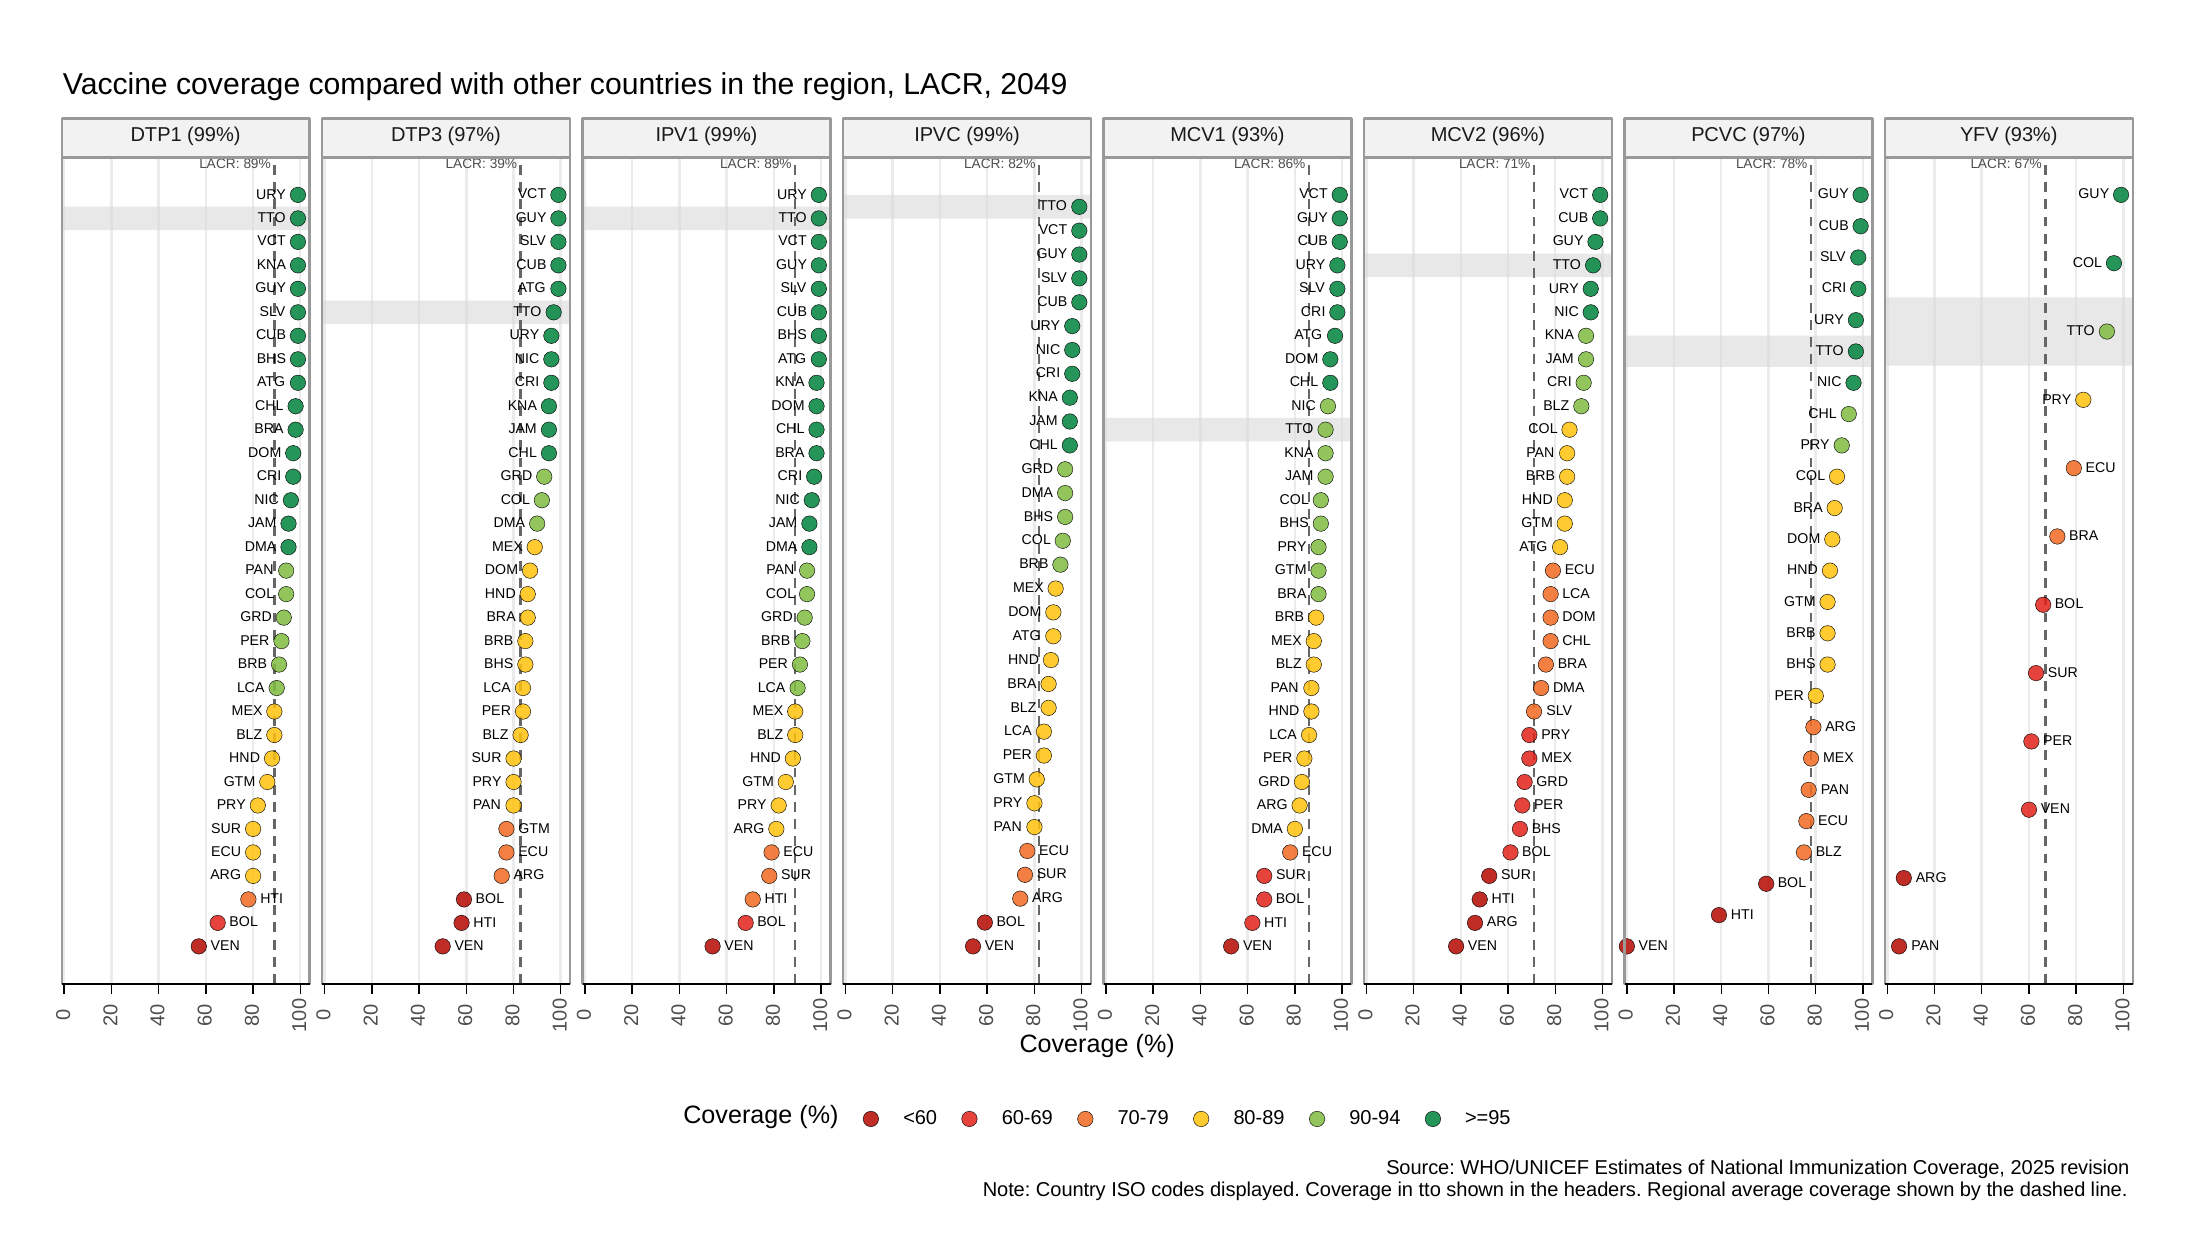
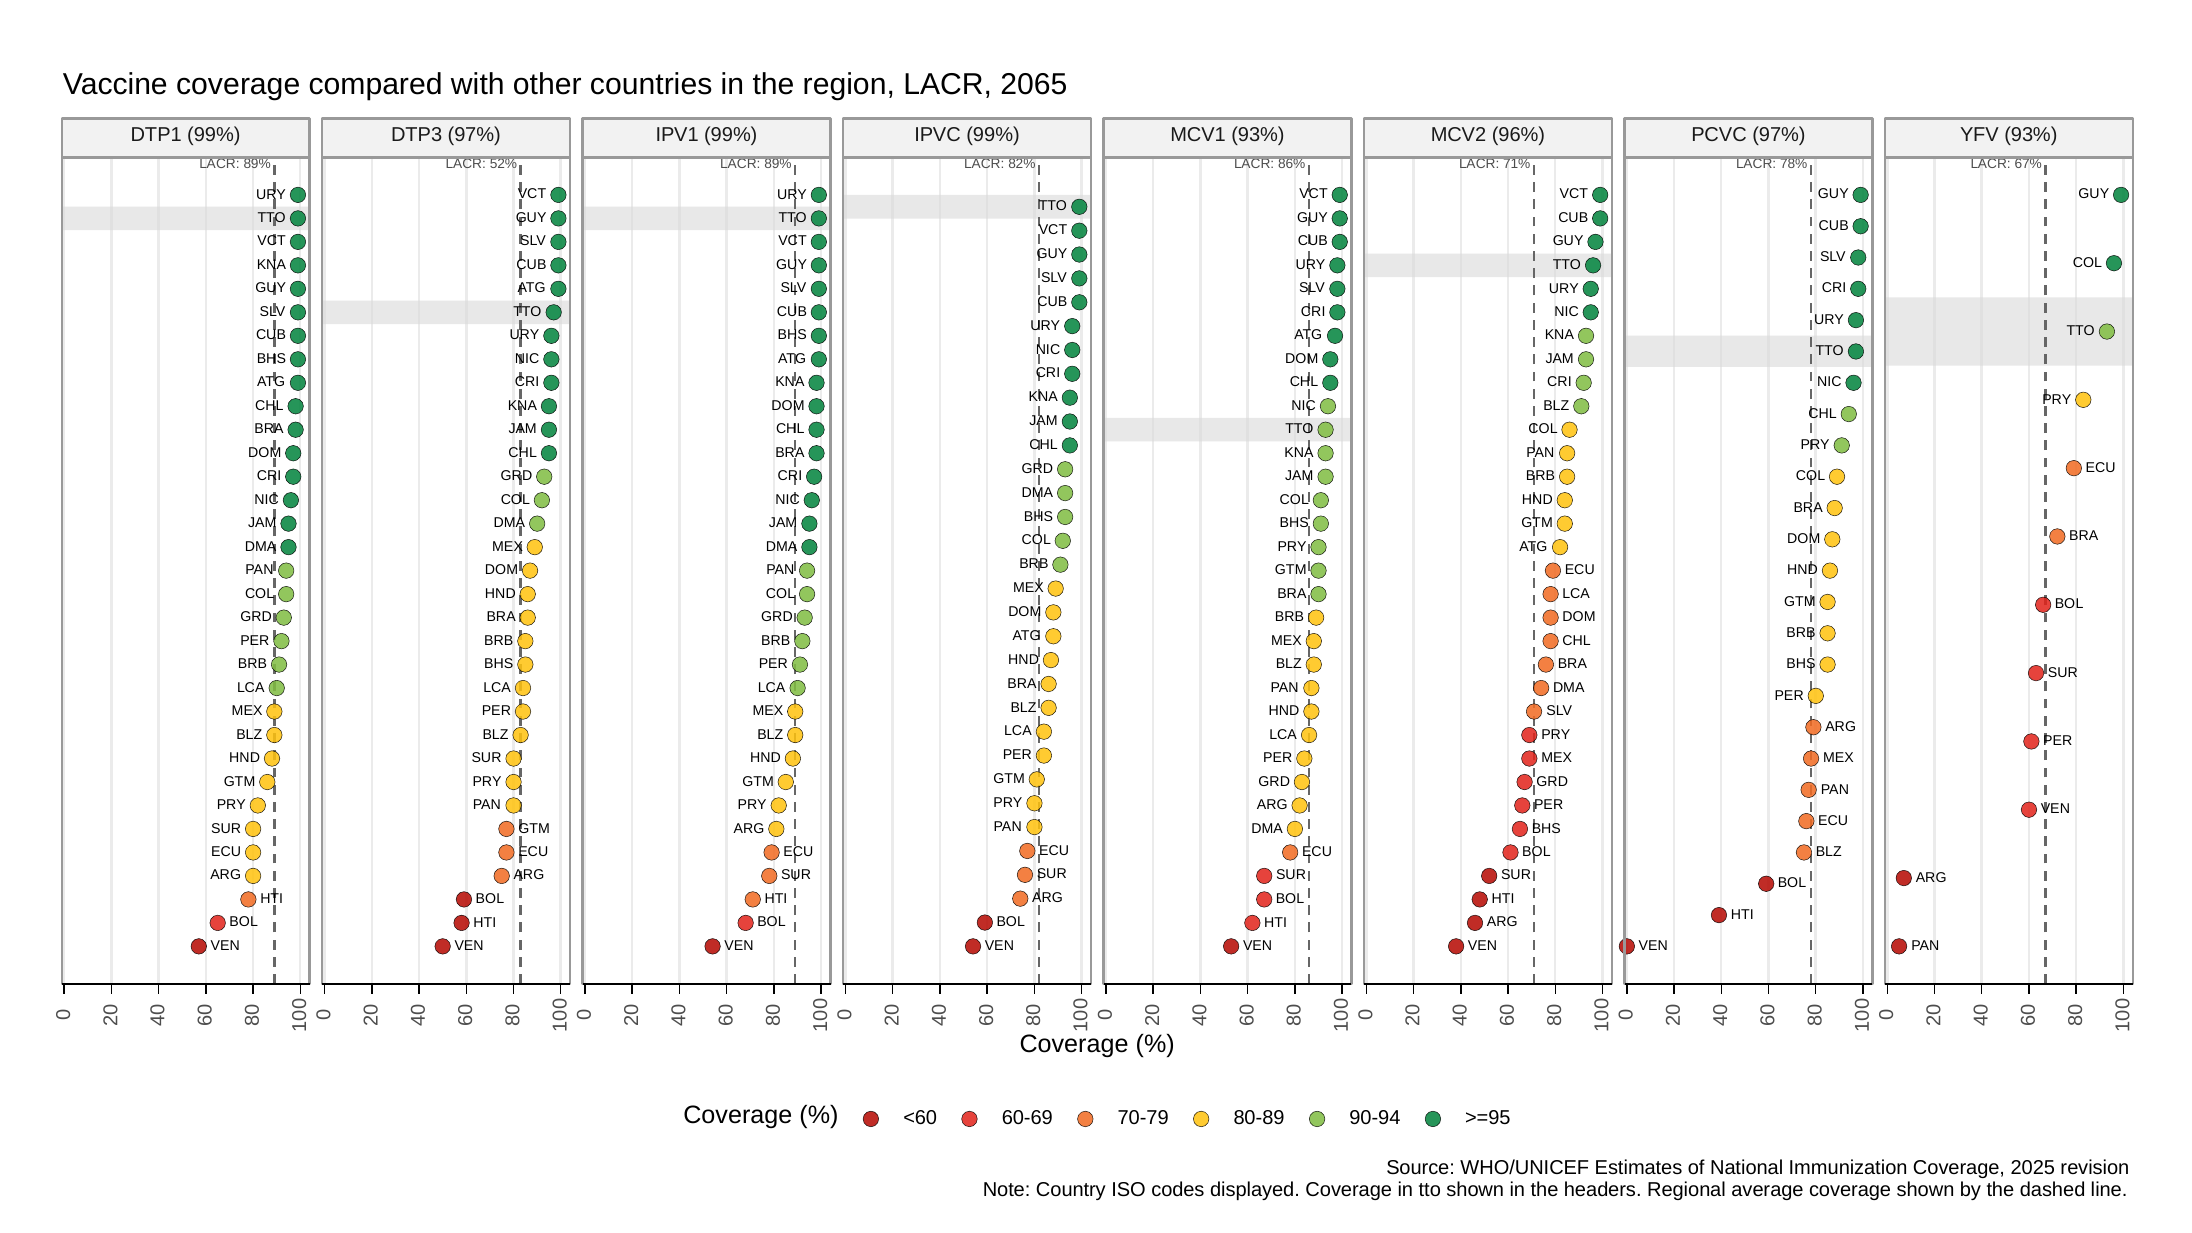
2049: 2049 -> 2065 (1034, 85)
39%: 39% -> 52% (503, 164)
